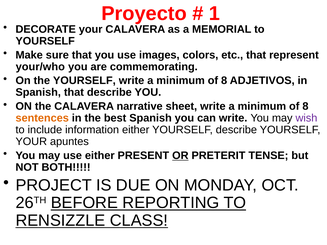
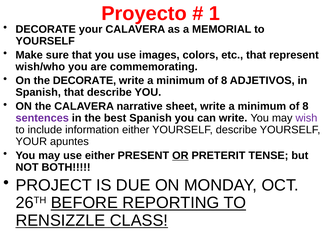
your/who: your/who -> wish/who (40, 67)
the YOURSELF: YOURSELF -> DECORATE (84, 81)
sentences colour: orange -> purple (42, 118)
